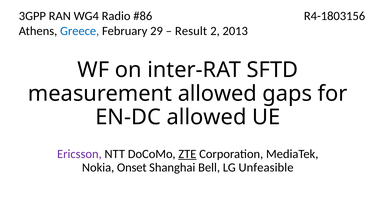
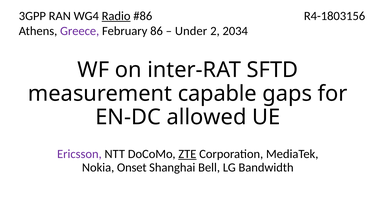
Radio underline: none -> present (116, 16)
Greece colour: blue -> purple (80, 31)
29: 29 -> 86 (157, 31)
Result: Result -> Under (191, 31)
2013: 2013 -> 2034 (235, 31)
measurement allowed: allowed -> capable (217, 94)
Unfeasible: Unfeasible -> Bandwidth (266, 167)
